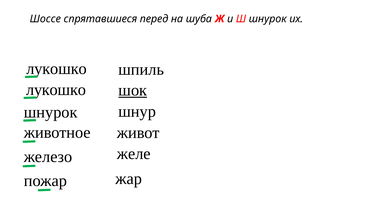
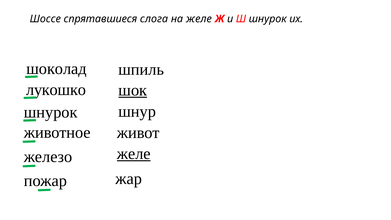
перед: перед -> слога (154, 19)
на шуба: шуба -> желе (199, 19)
лукошко: лукошко -> шоколад (56, 69)
желе underline: none -> present (134, 154)
